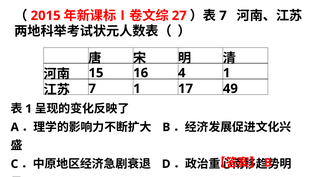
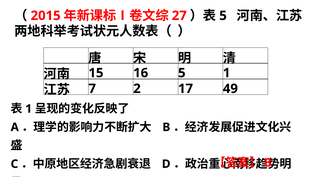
7: 7 -> 5 (223, 16)
16 4: 4 -> 5 (182, 73)
7 1: 1 -> 2 (137, 89)
